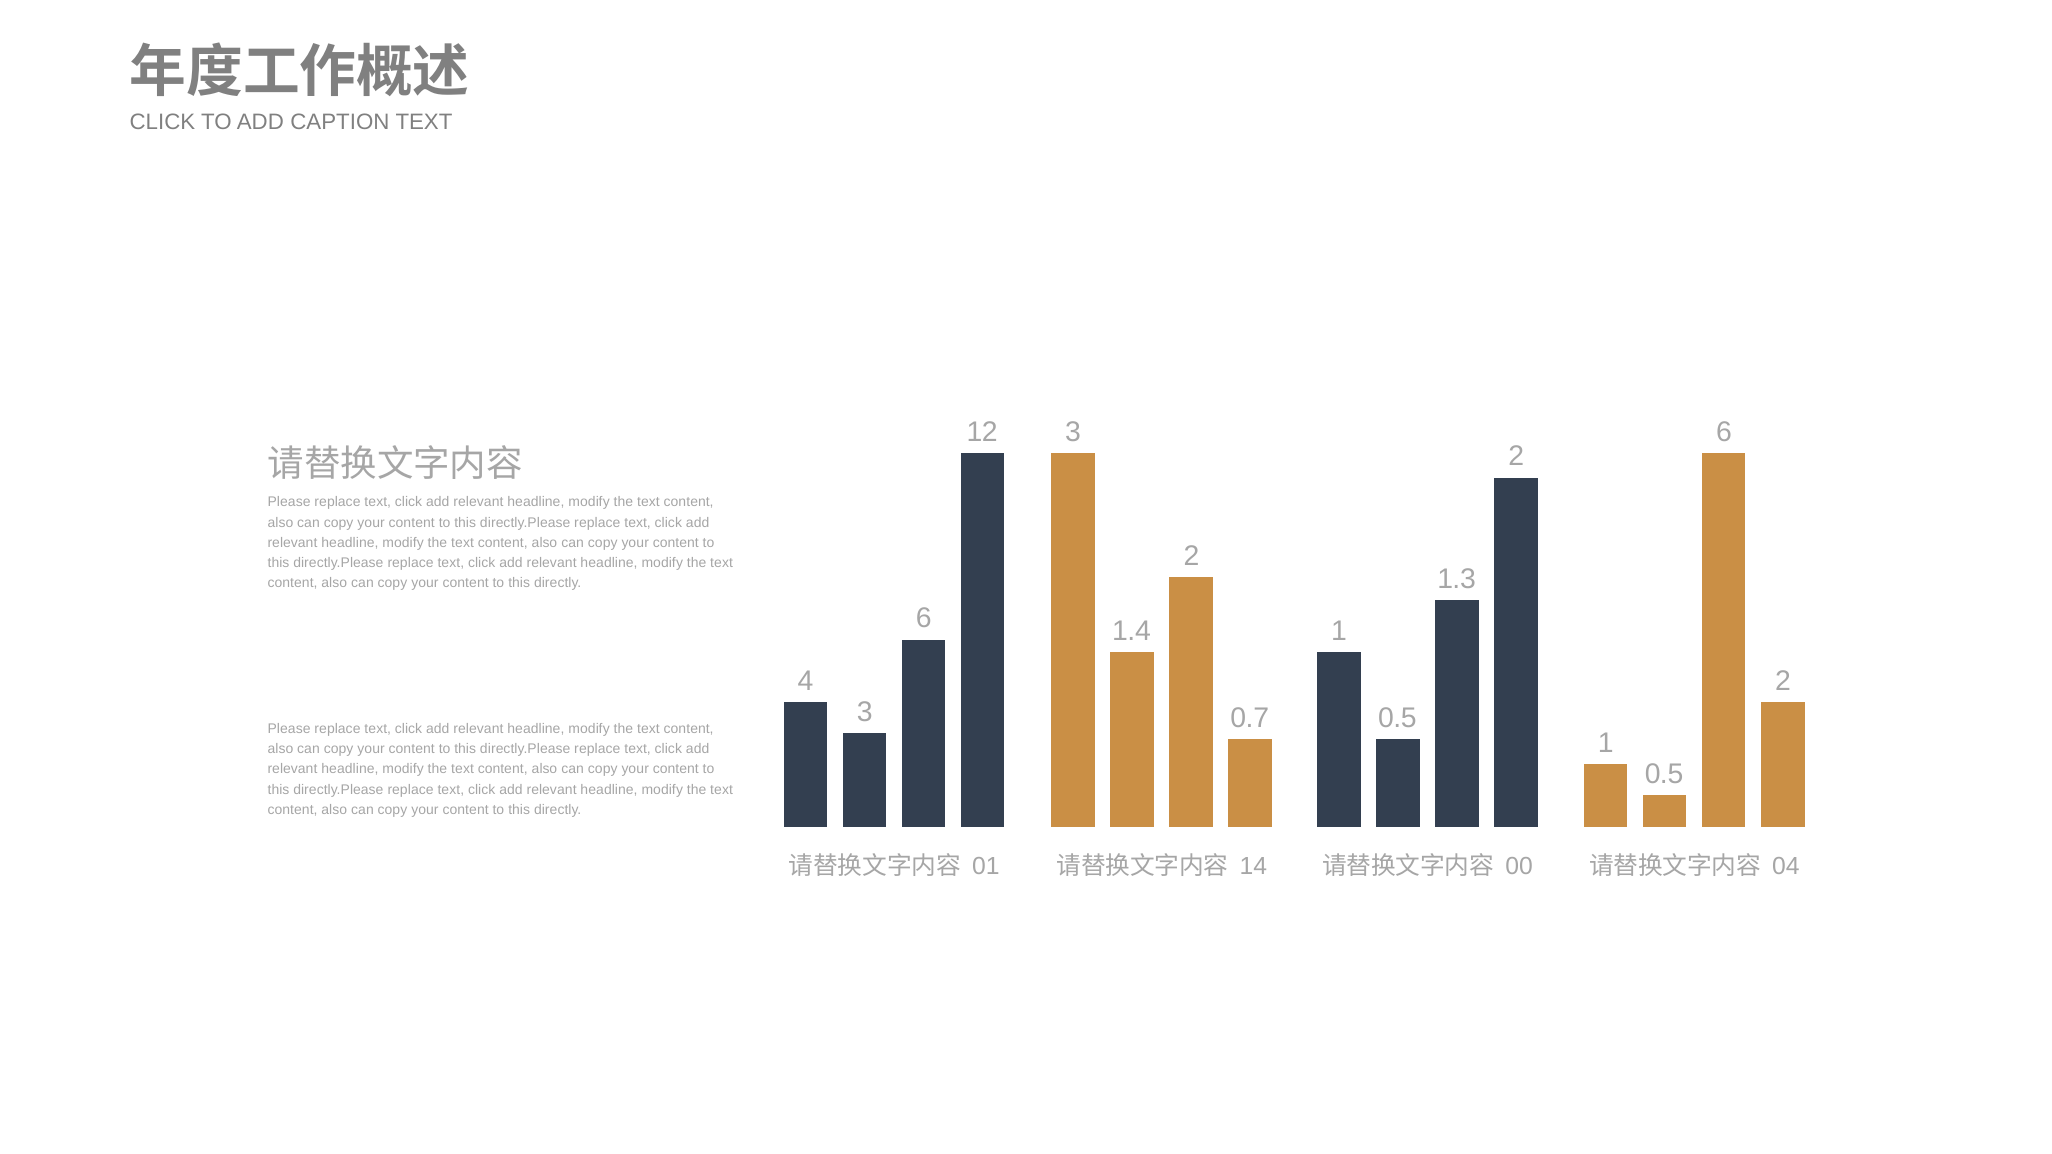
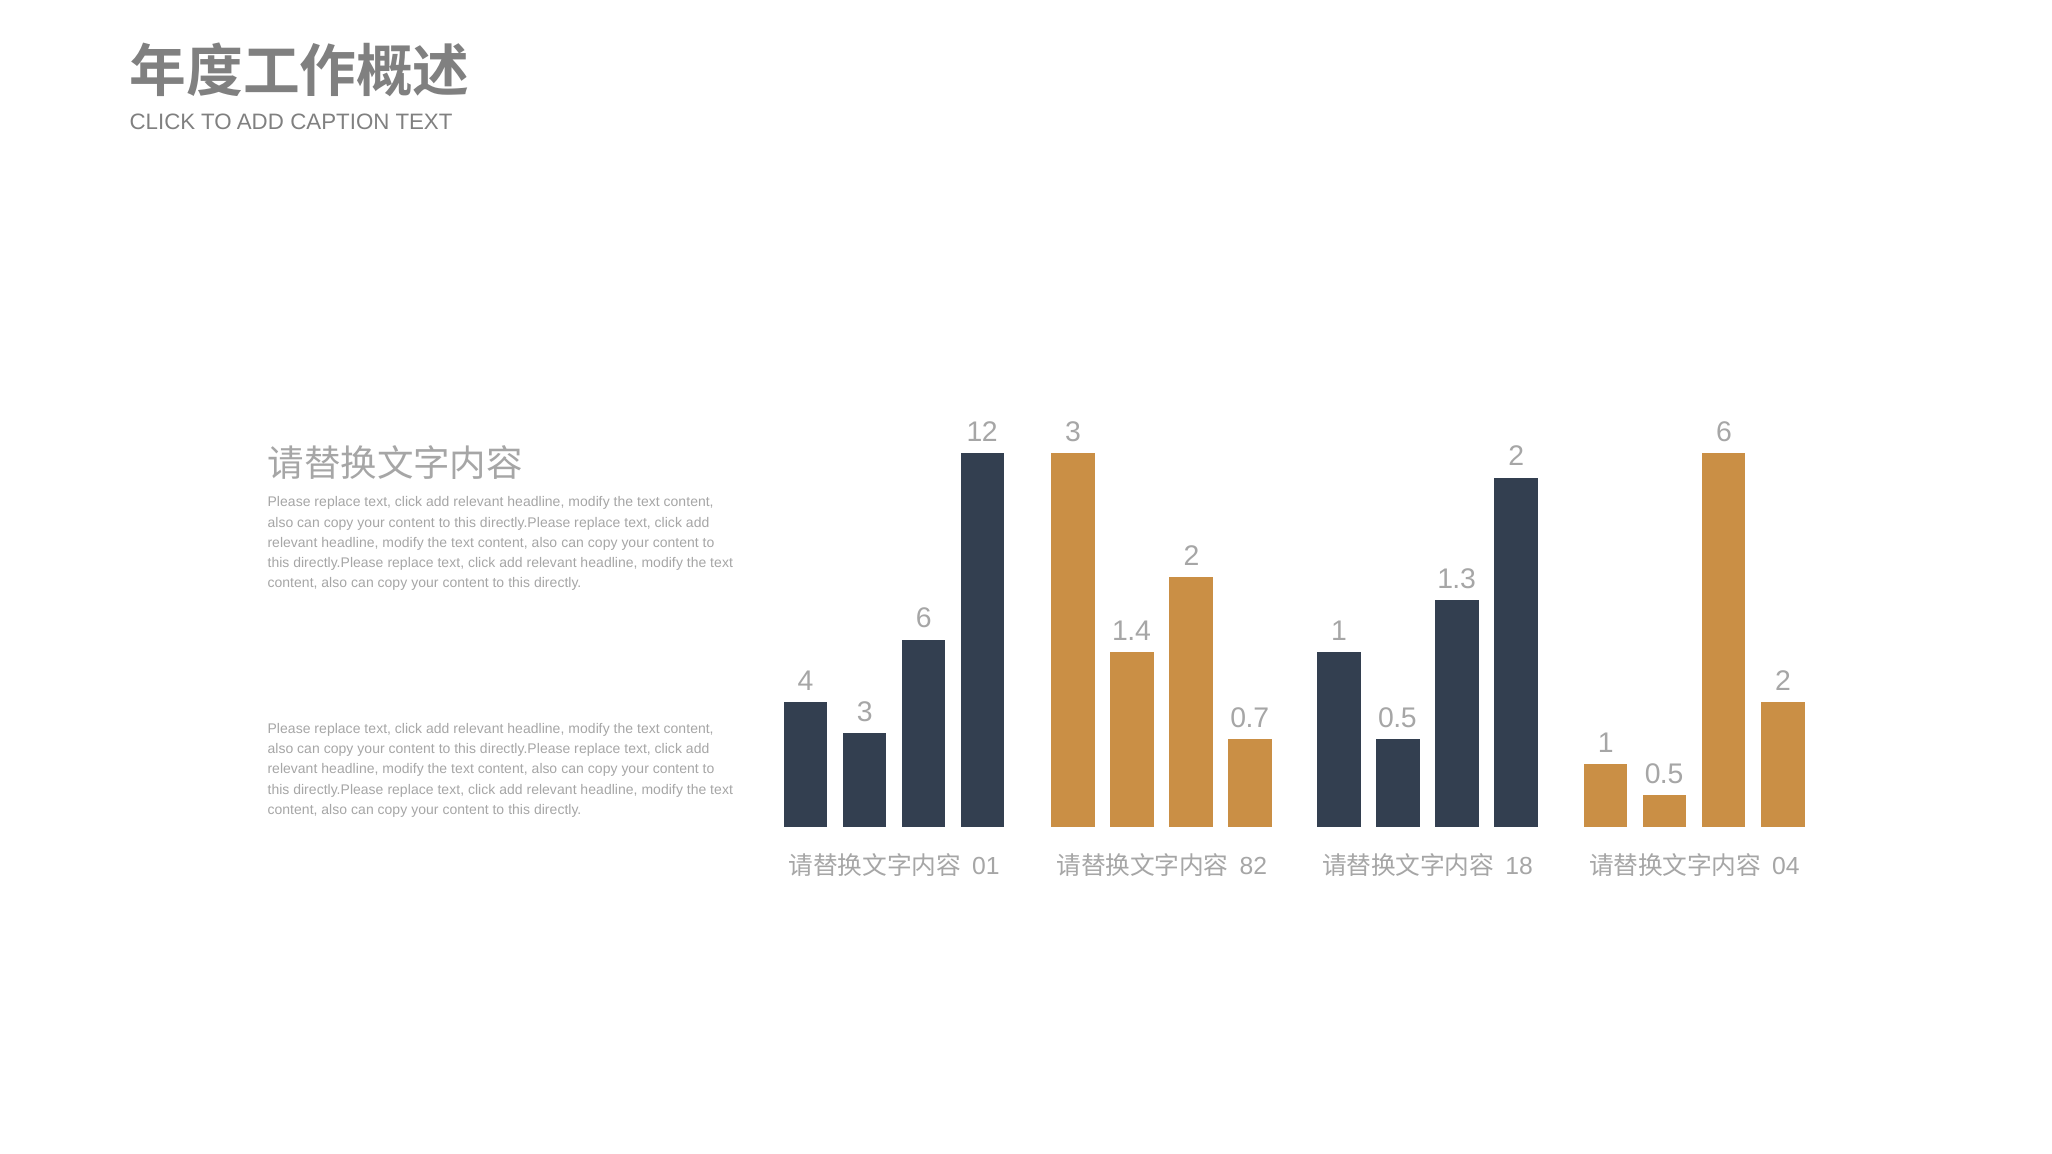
14: 14 -> 82 (1253, 867)
00: 00 -> 18 (1519, 867)
